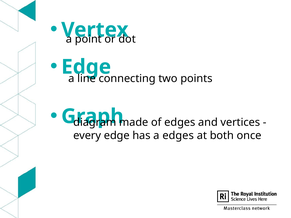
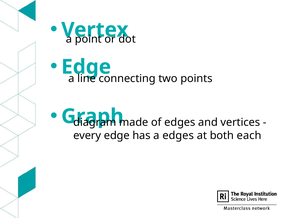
once: once -> each (249, 136)
